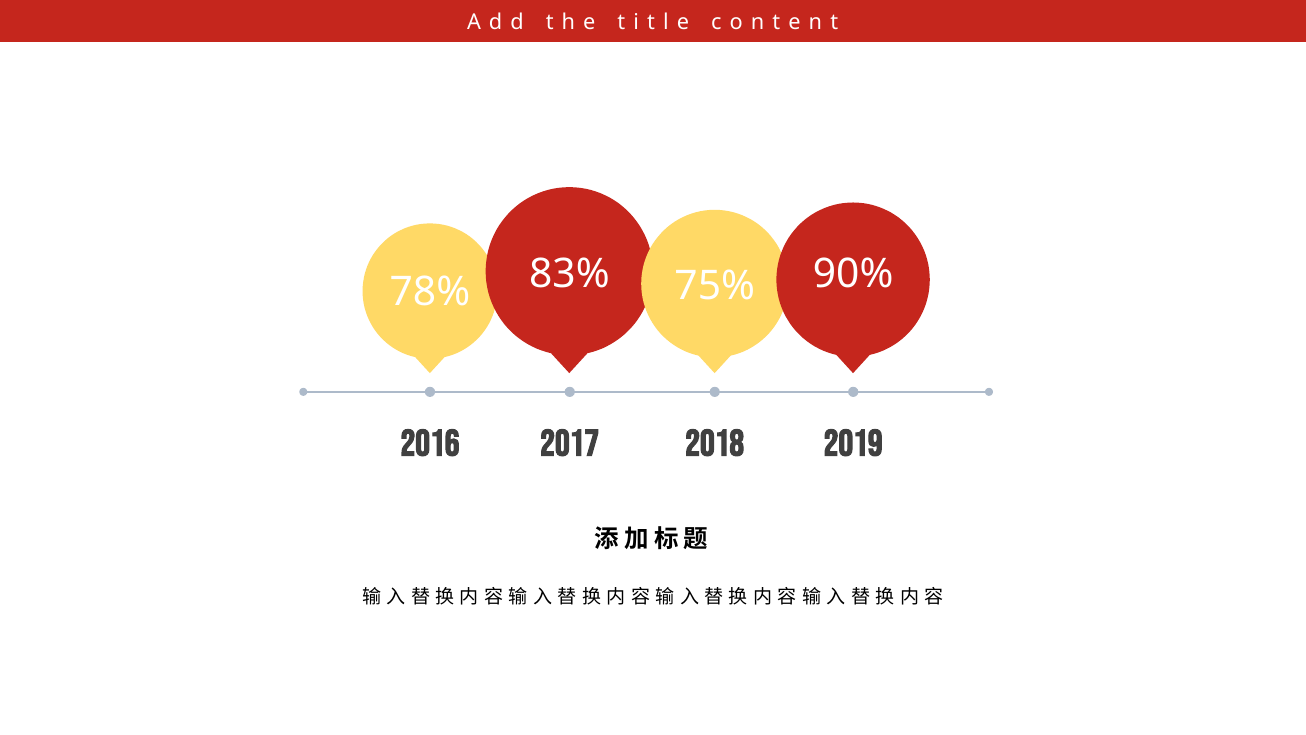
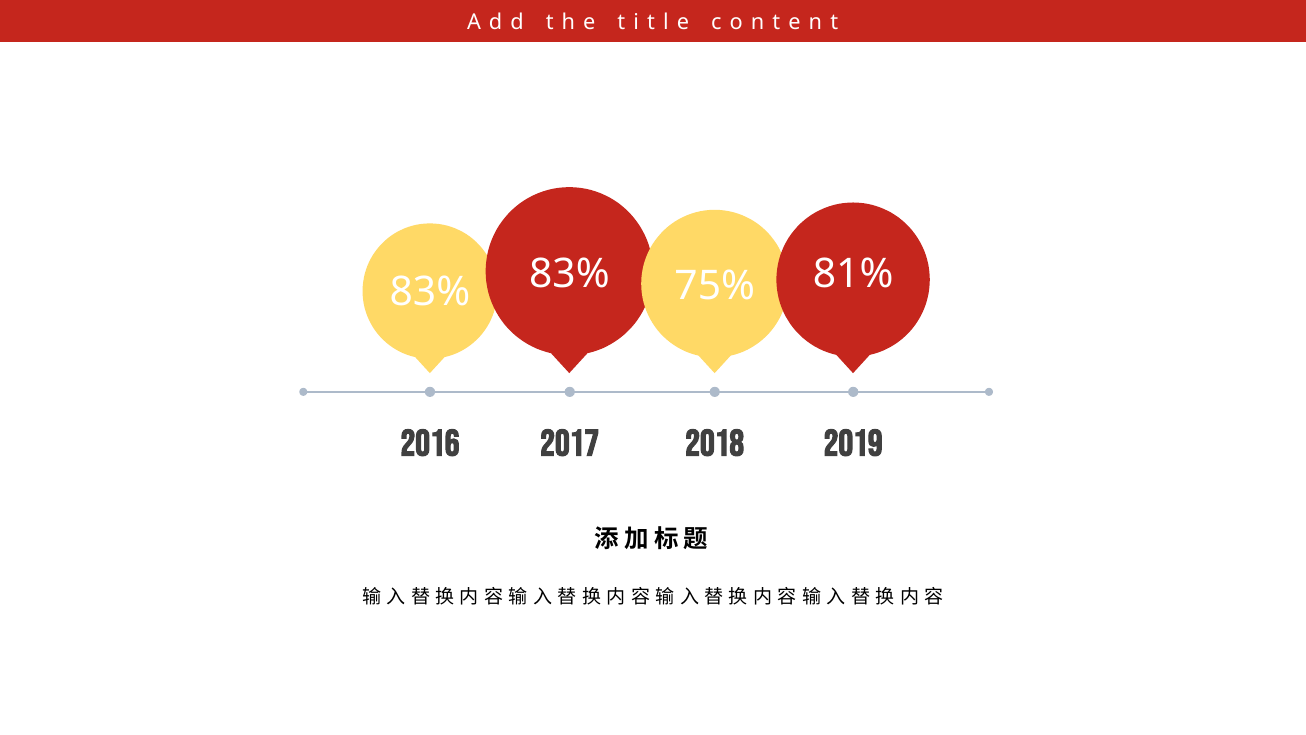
90%: 90% -> 81% (853, 274)
78%: 78% -> 83% (430, 292)
